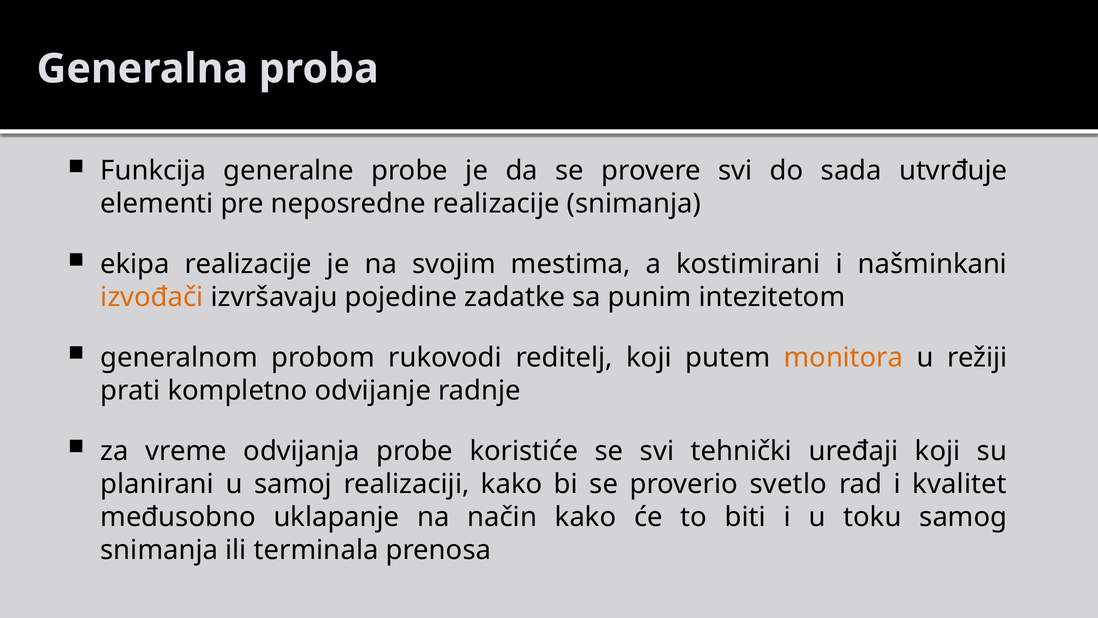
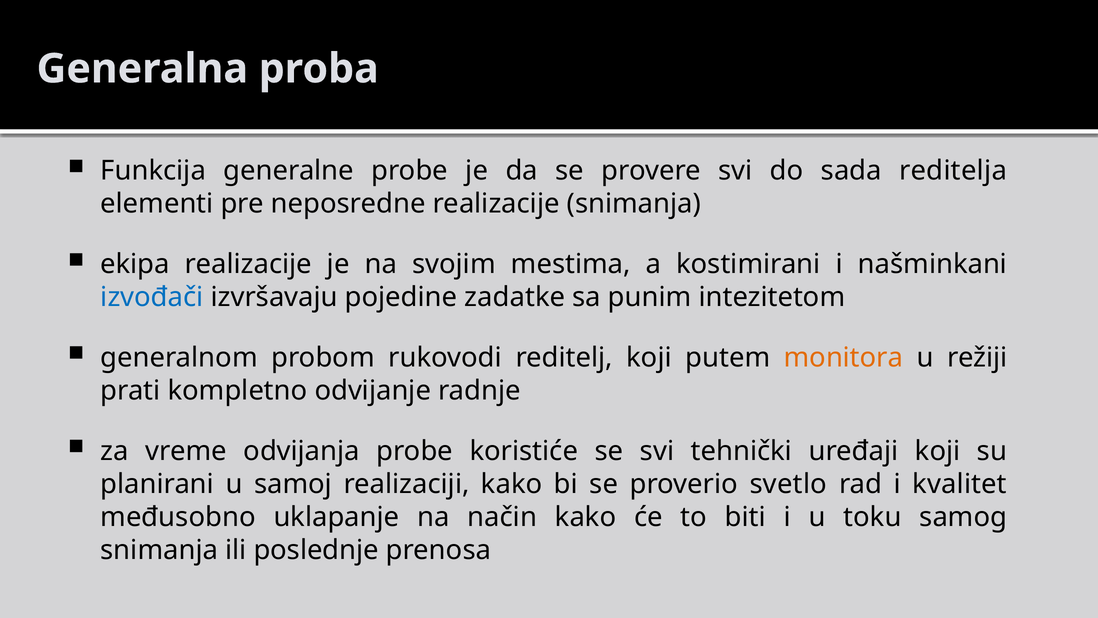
utvrđuje: utvrđuje -> reditelja (953, 171)
izvođači colour: orange -> blue (152, 297)
terminala: terminala -> poslednje (316, 550)
